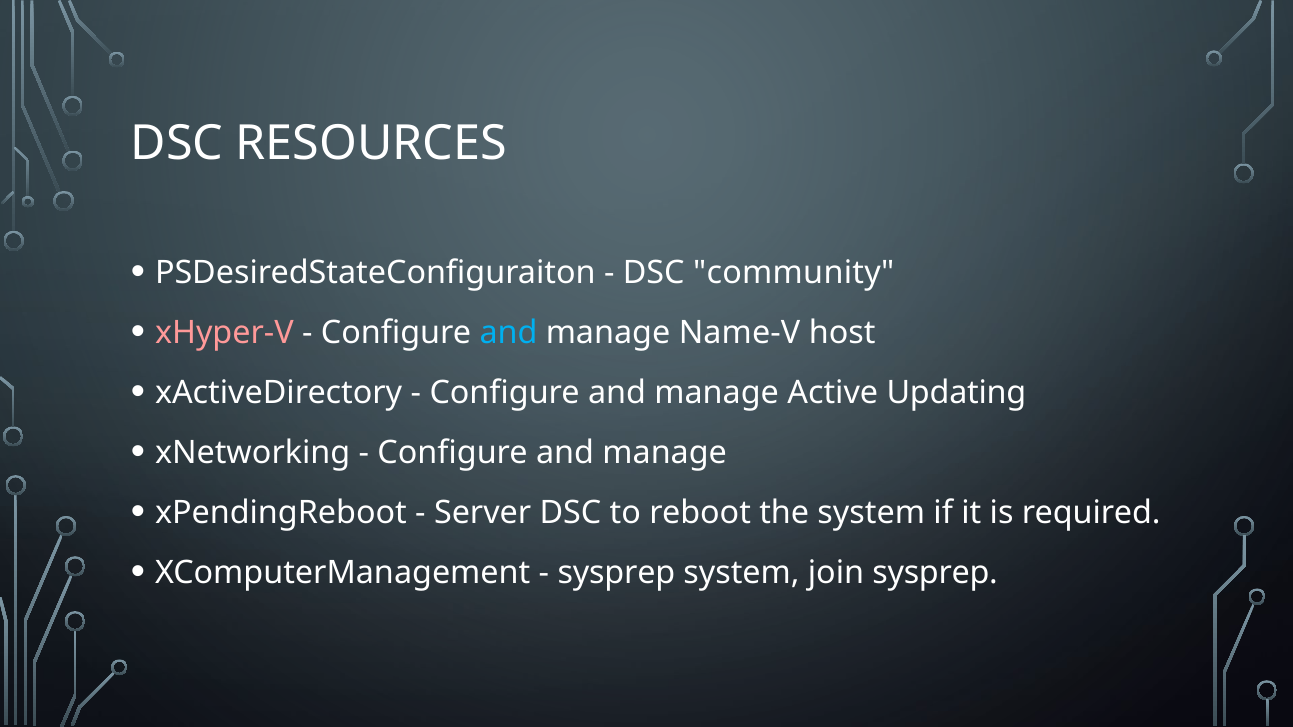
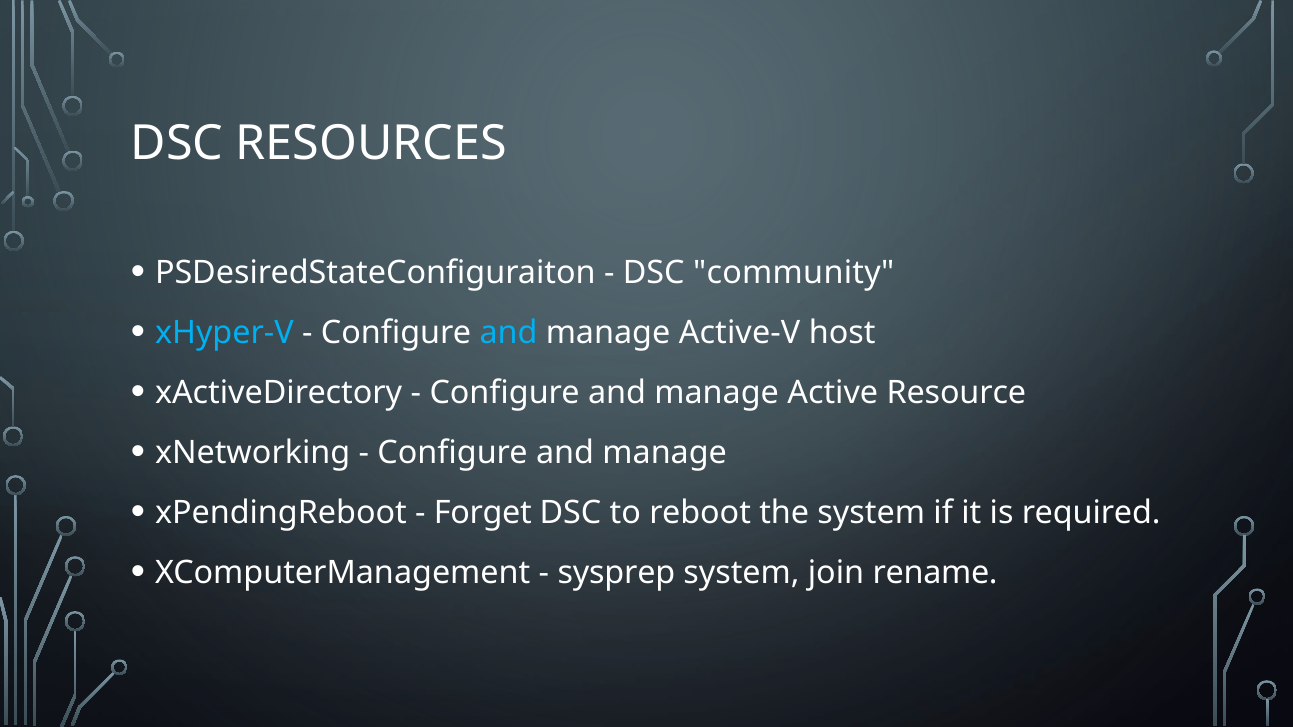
xHyper-V colour: pink -> light blue (224, 333)
Name-V: Name-V -> Active-V (740, 333)
Updating: Updating -> Resource (956, 393)
Server: Server -> Forget (483, 513)
join sysprep: sysprep -> rename (935, 573)
